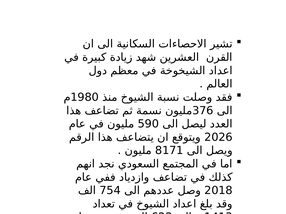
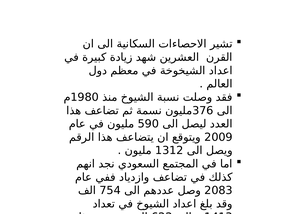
2026: 2026 -> 2009 (219, 138)
8171: 8171 -> 1312 (169, 151)
2018: 2018 -> 2083 (219, 191)
